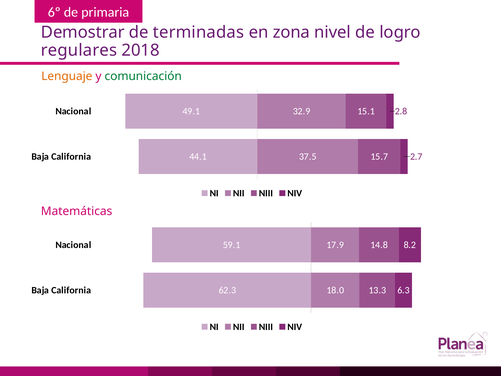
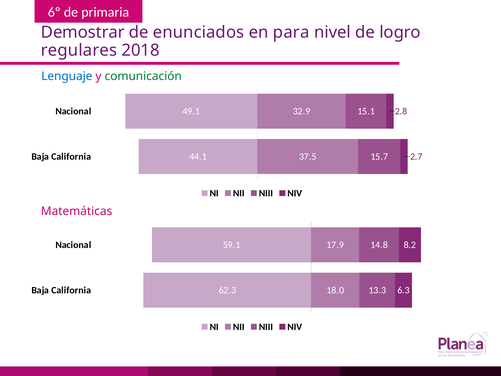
terminadas: terminadas -> enunciados (199, 32)
zona: zona -> para (291, 32)
Lenguaje colour: orange -> blue (67, 76)
